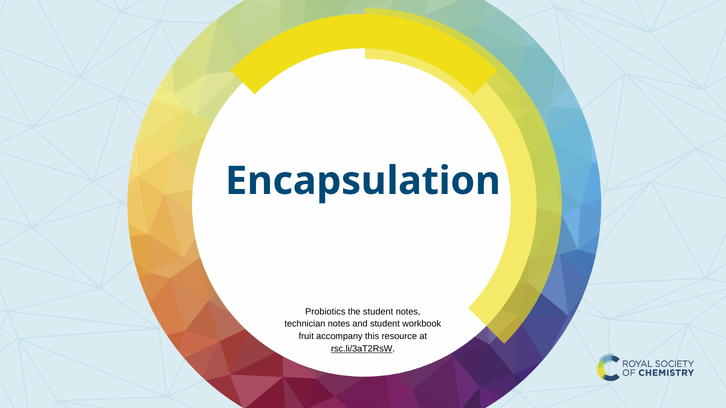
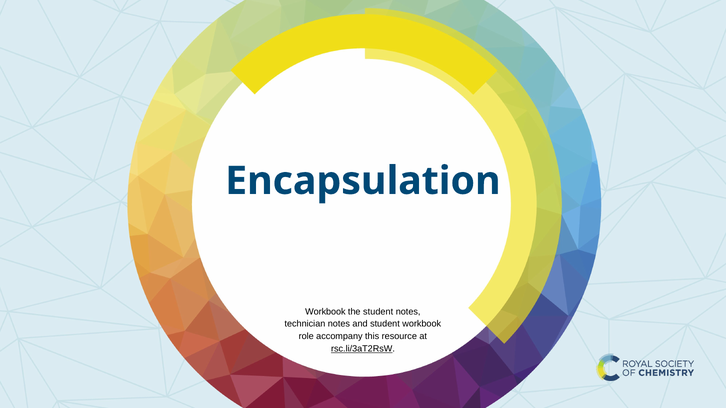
Probiotics: Probiotics -> Workbook (325, 312)
fruit: fruit -> role (306, 337)
